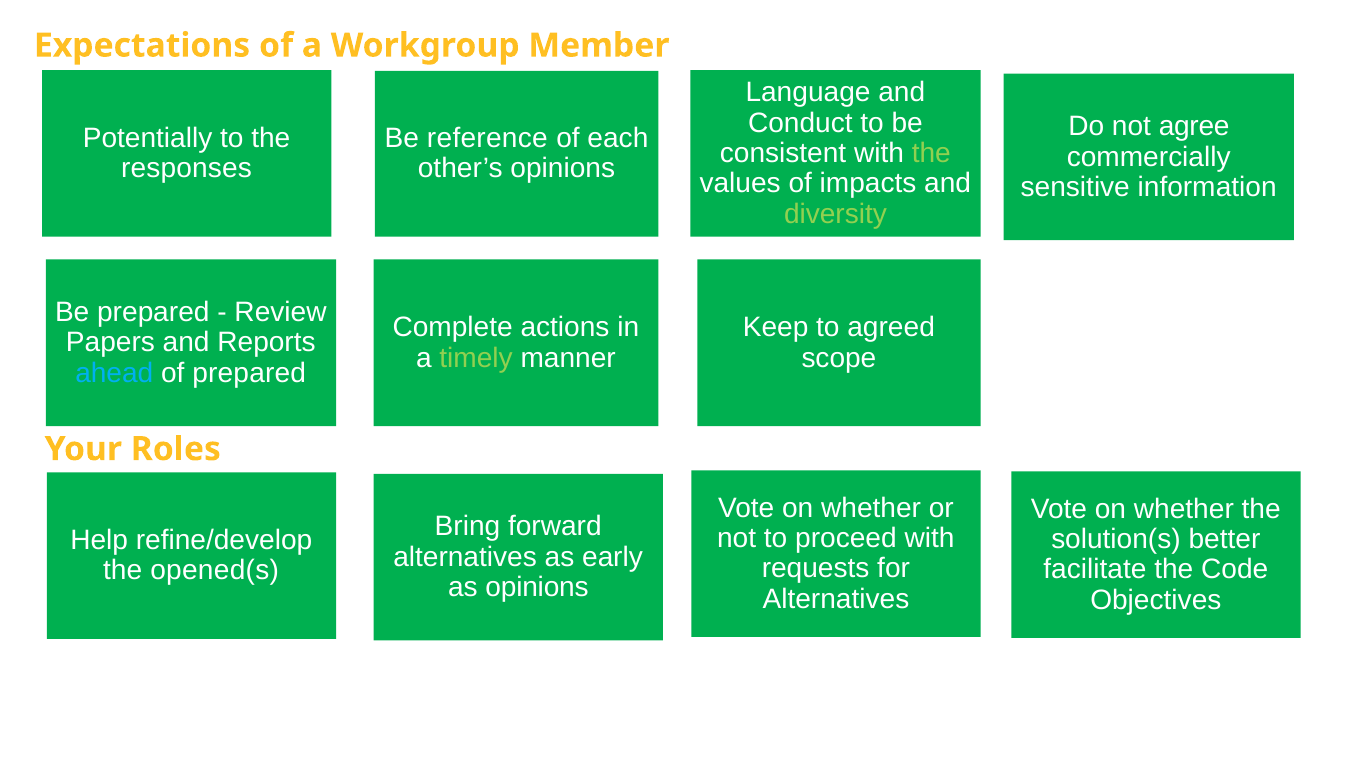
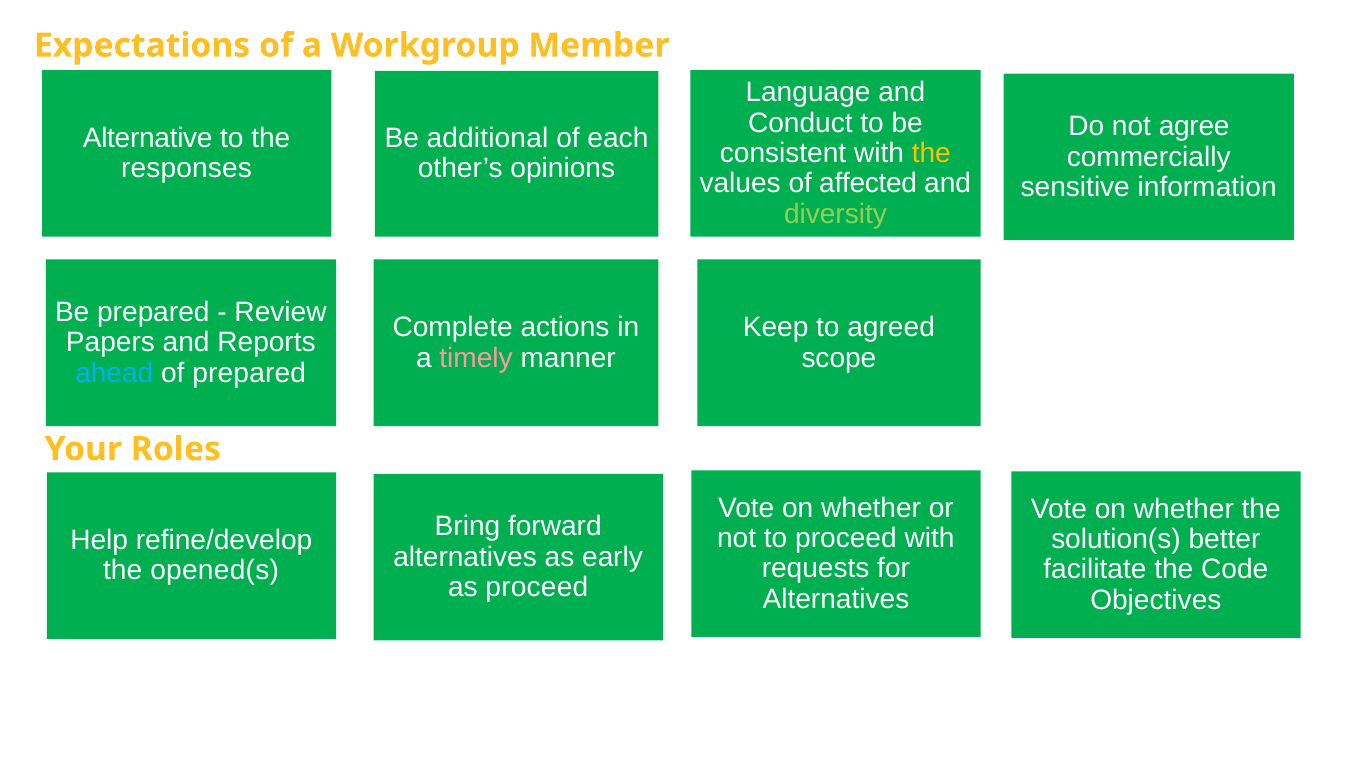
Potentially: Potentially -> Alternative (148, 138)
reference: reference -> additional (487, 139)
the colour: light green -> yellow (931, 153)
impacts: impacts -> affected (868, 184)
timely colour: light green -> pink (476, 358)
as opinions: opinions -> proceed (537, 588)
